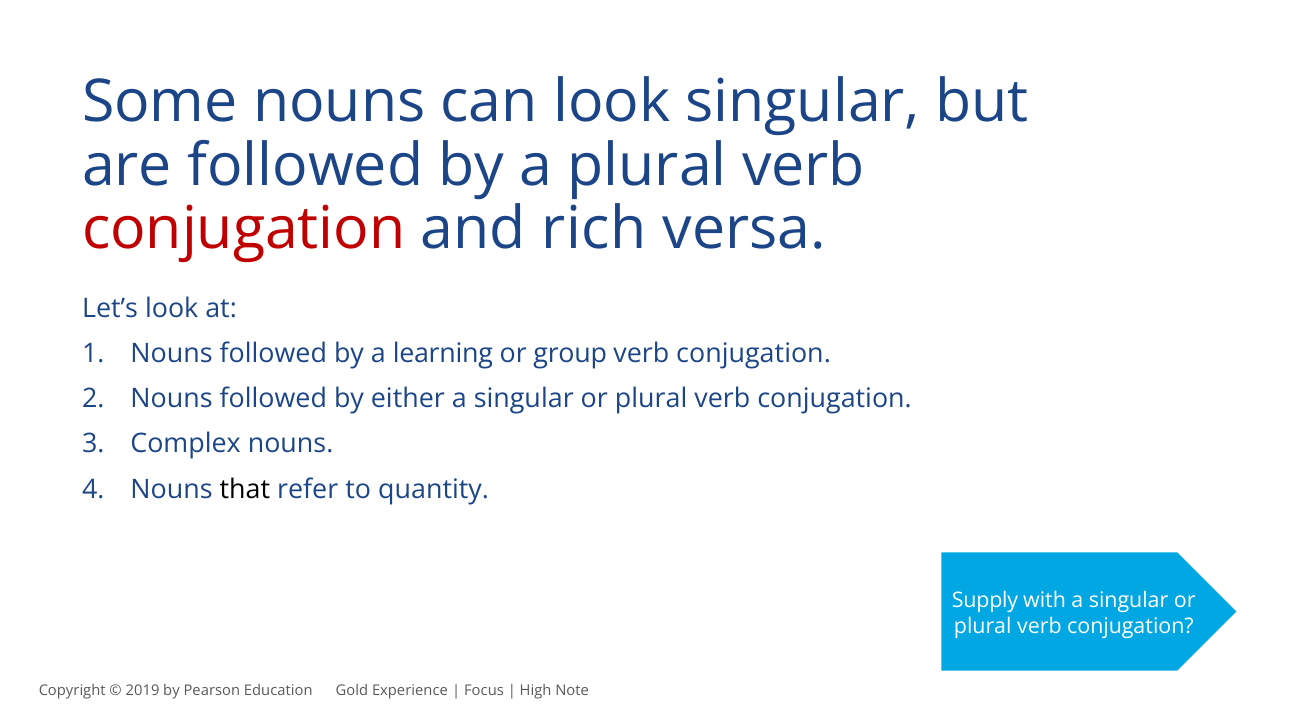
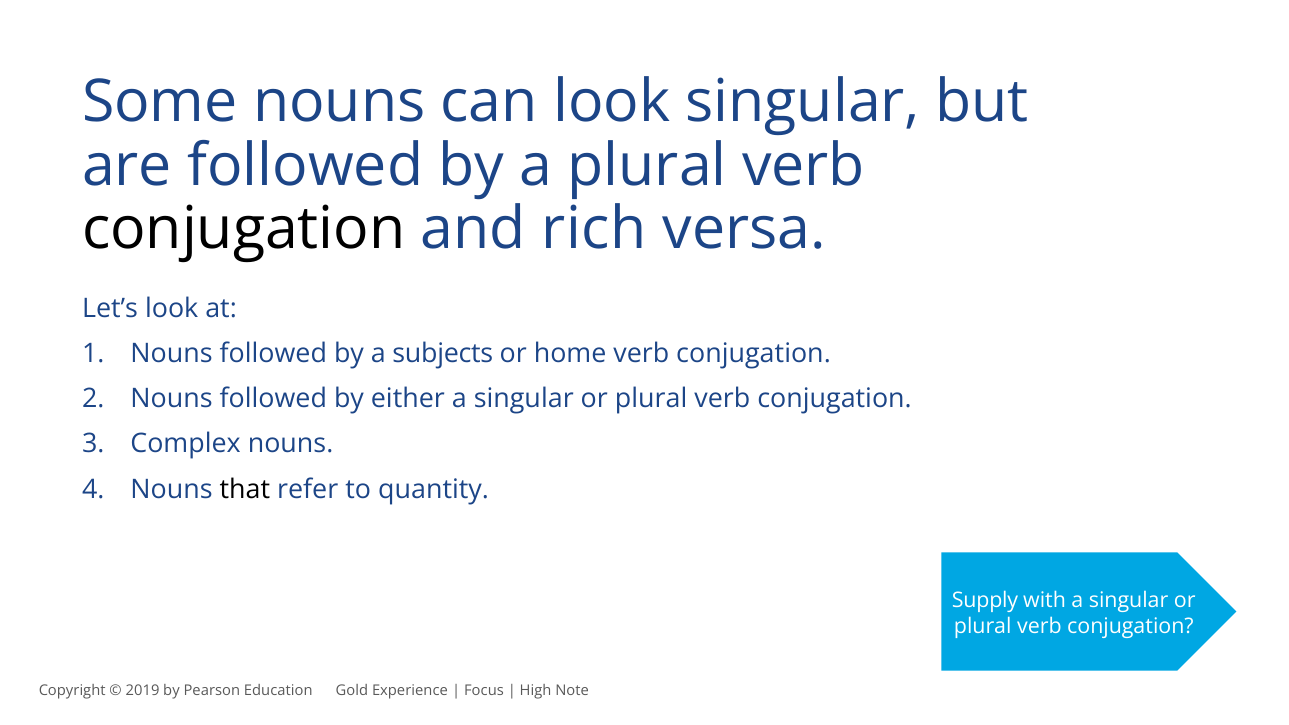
conjugation colour: red -> black (244, 230)
learning: learning -> subjects (443, 354)
group: group -> home (570, 354)
